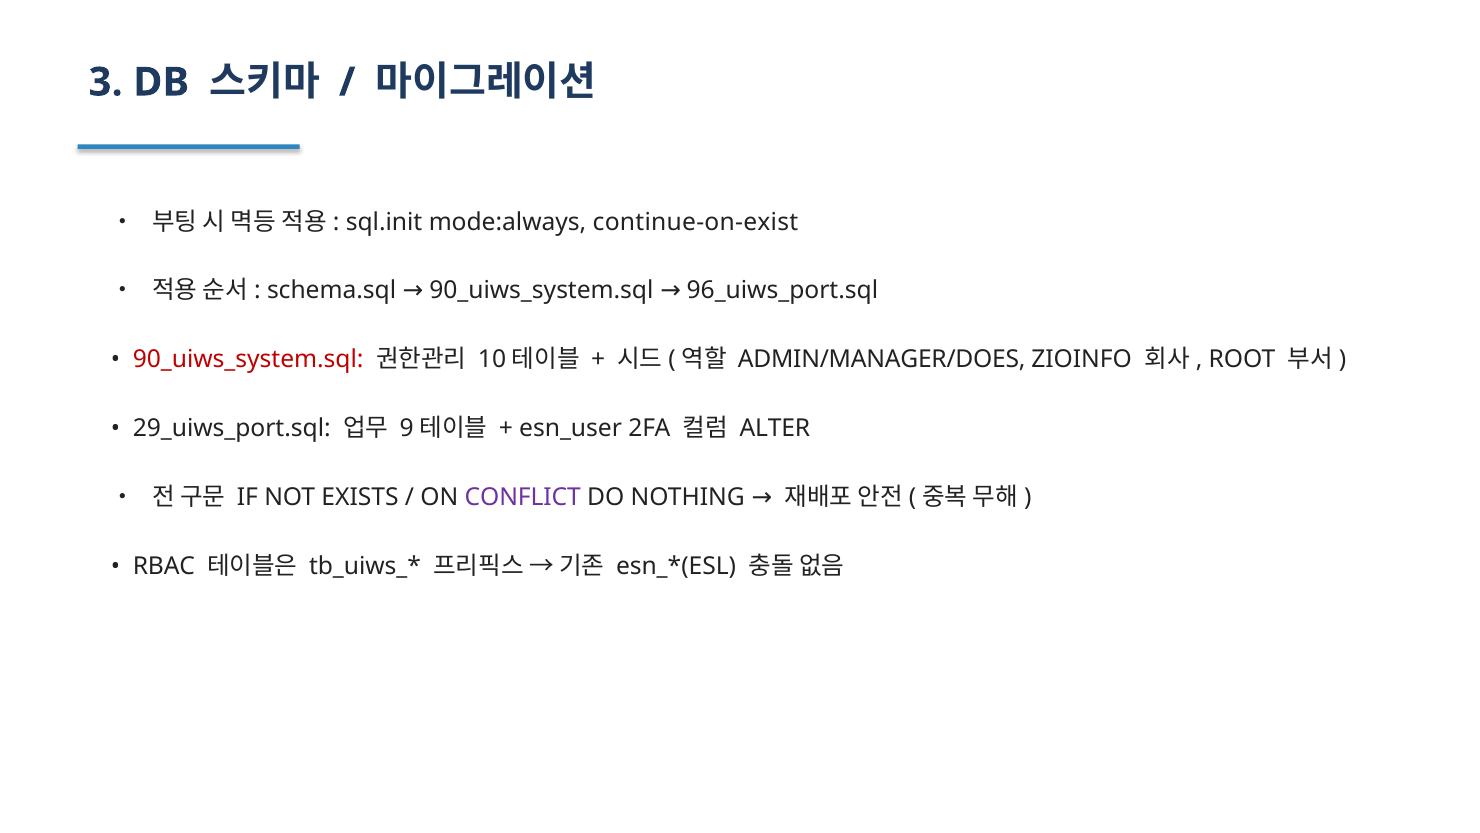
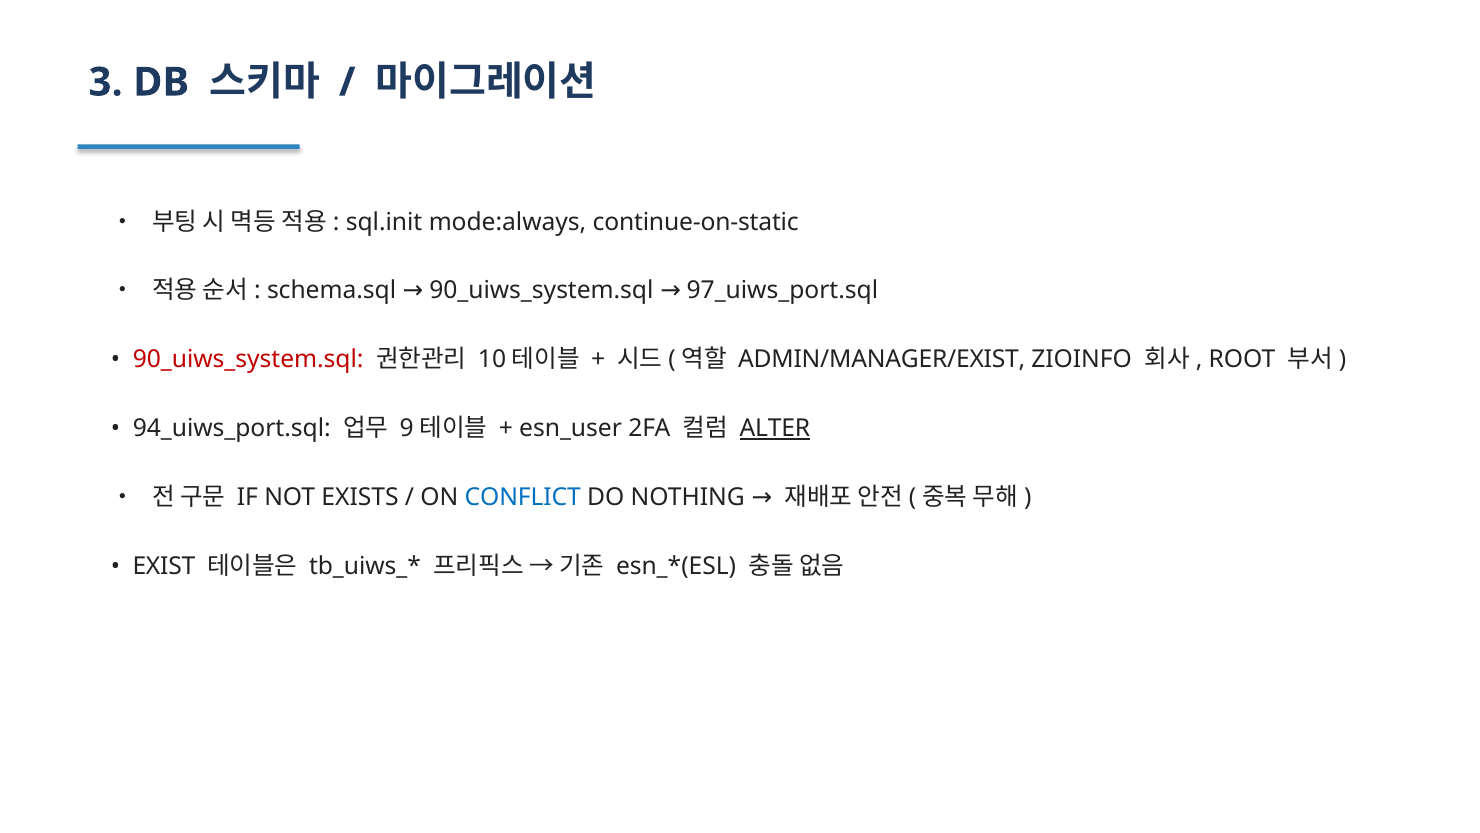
continue-on-exist: continue-on-exist -> continue-on-static (696, 222)
96_uiws_port.sql: 96_uiws_port.sql -> 97_uiws_port.sql (782, 291)
ADMIN/MANAGER/DOES: ADMIN/MANAGER/DOES -> ADMIN/MANAGER/EXIST (882, 359)
29_uiws_port.sql: 29_uiws_port.sql -> 94_uiws_port.sql (232, 428)
ALTER underline: none -> present (775, 428)
CONFLICT colour: purple -> blue (523, 497)
RBAC: RBAC -> EXIST (164, 566)
